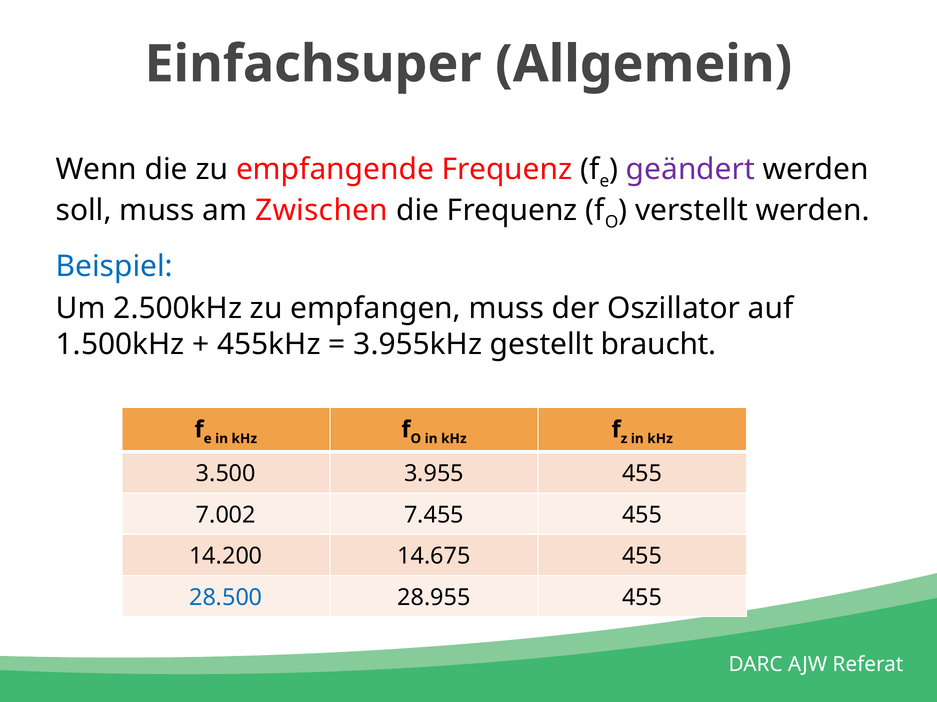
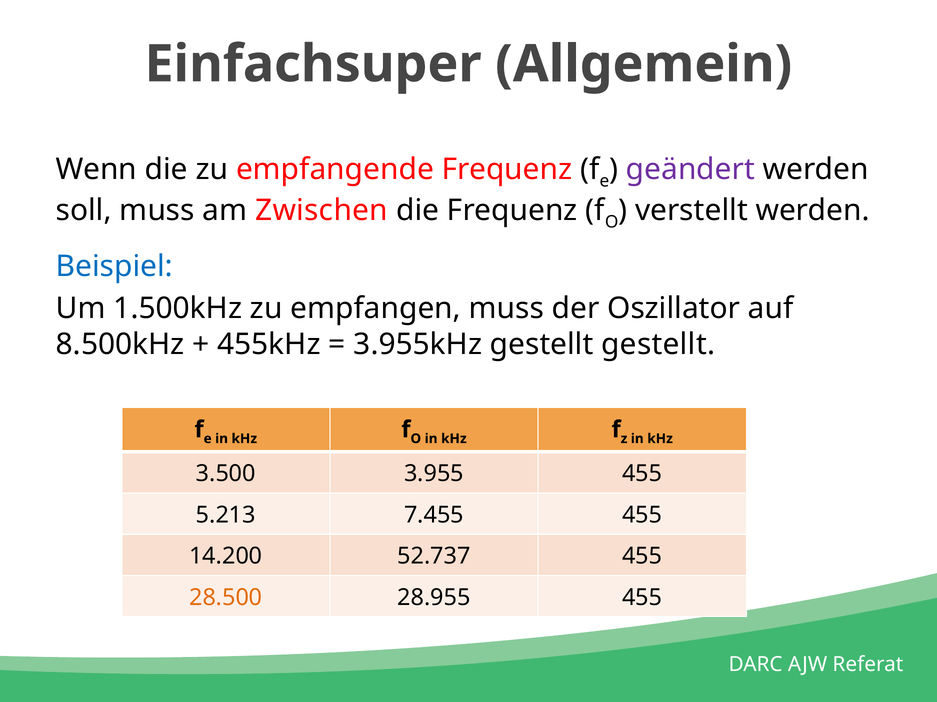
2.500kHz: 2.500kHz -> 1.500kHz (178, 309)
1.500kHz: 1.500kHz -> 8.500kHz (120, 345)
gestellt braucht: braucht -> gestellt (658, 345)
7.002: 7.002 -> 5.213 (226, 515)
14.675: 14.675 -> 52.737 (434, 557)
28.500 colour: blue -> orange (226, 598)
